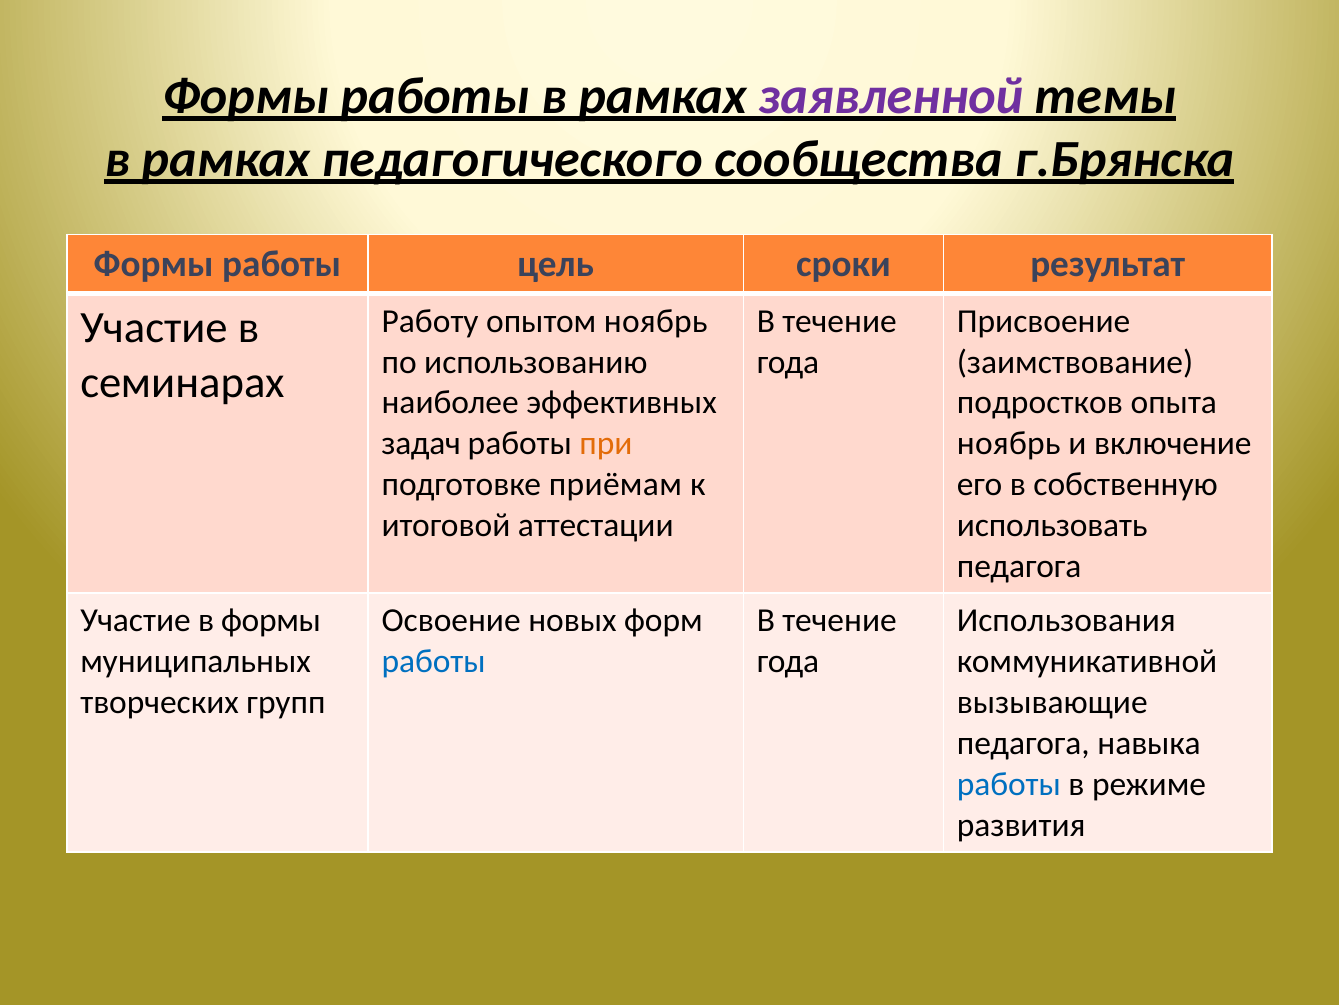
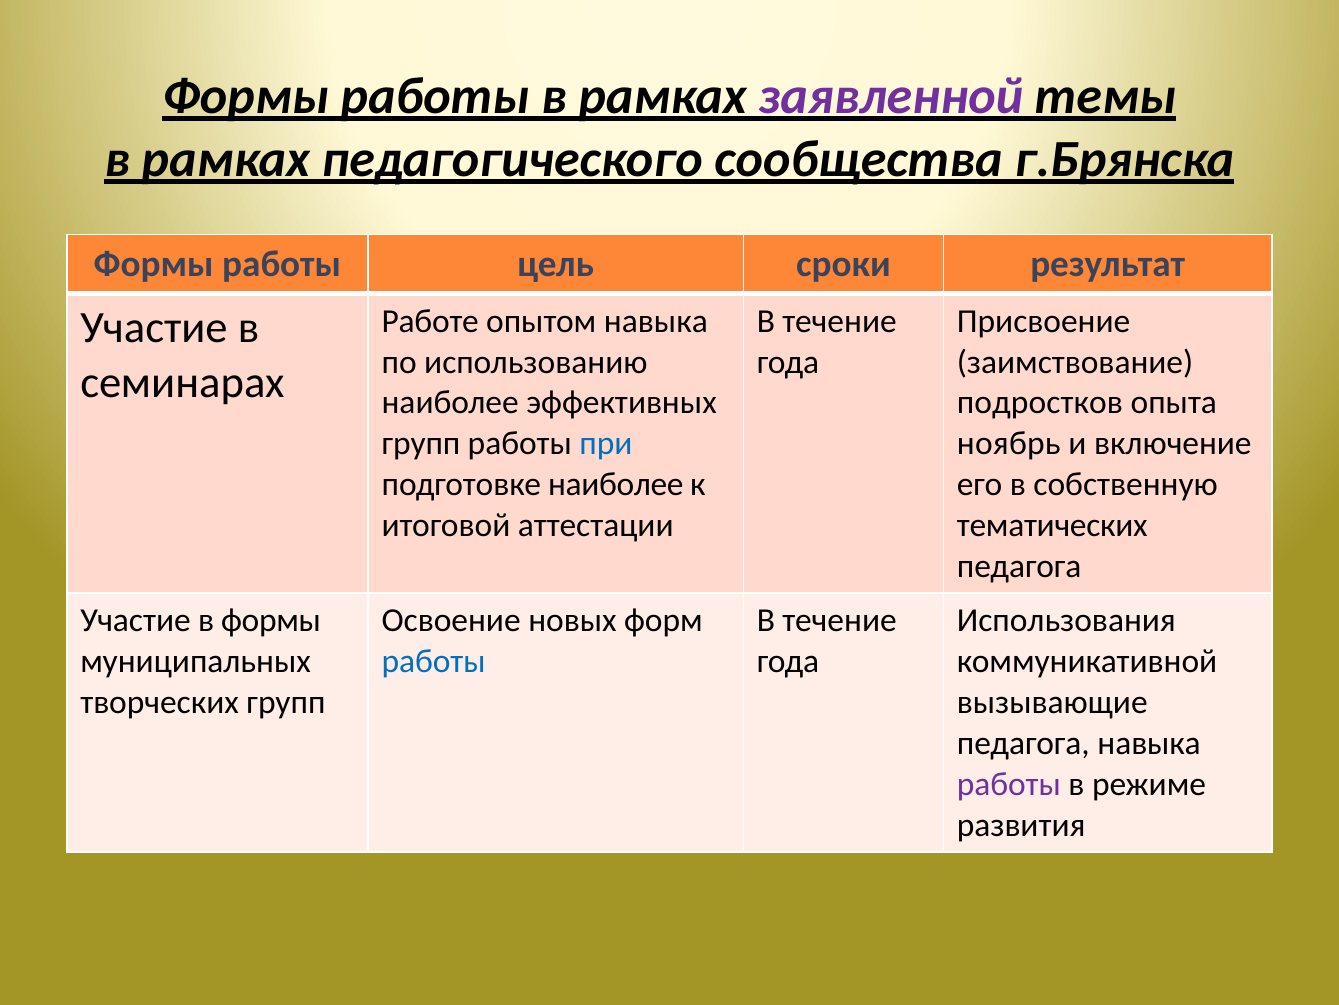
Работу: Работу -> Работе (430, 321)
опытом ноябрь: ноябрь -> навыка (656, 321)
задач: задач -> групп (421, 443)
при colour: orange -> blue (606, 443)
подготовке приёмам: приёмам -> наиболее (616, 484)
использовать: использовать -> тематических (1052, 525)
работы colour: blue -> purple (1009, 784)
